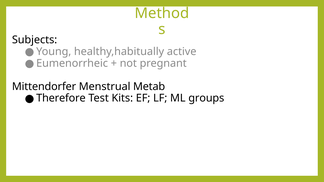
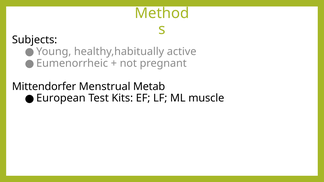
Therefore: Therefore -> European (61, 98)
groups: groups -> muscle (206, 98)
